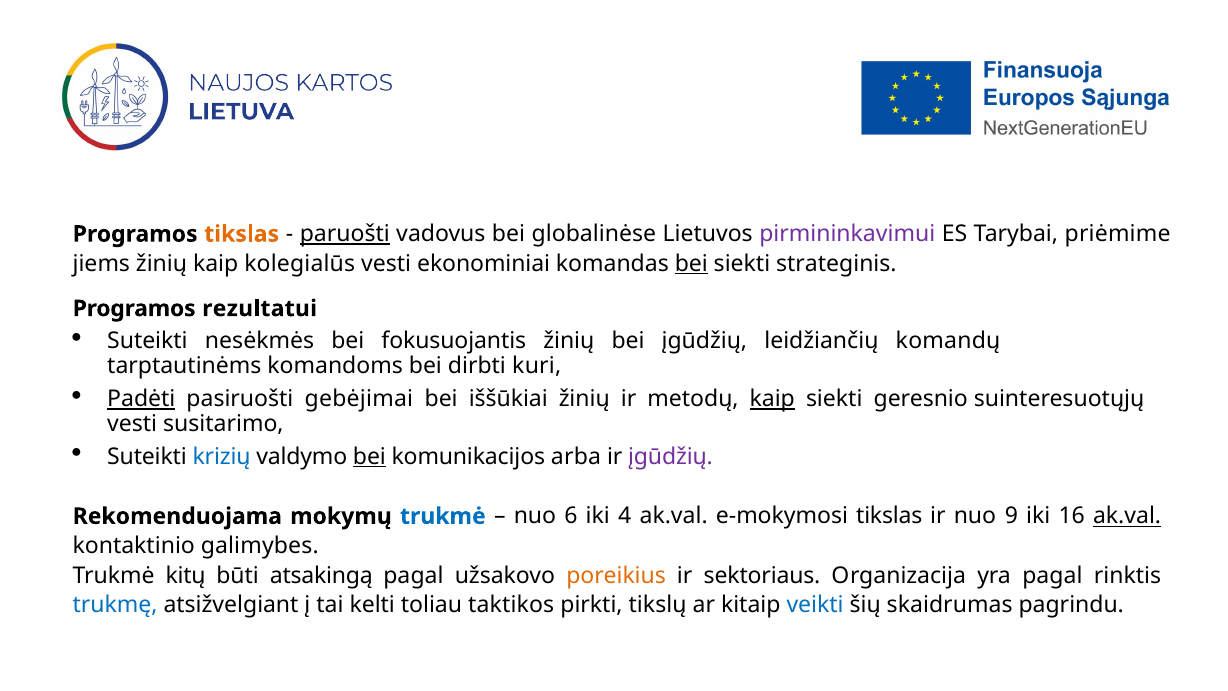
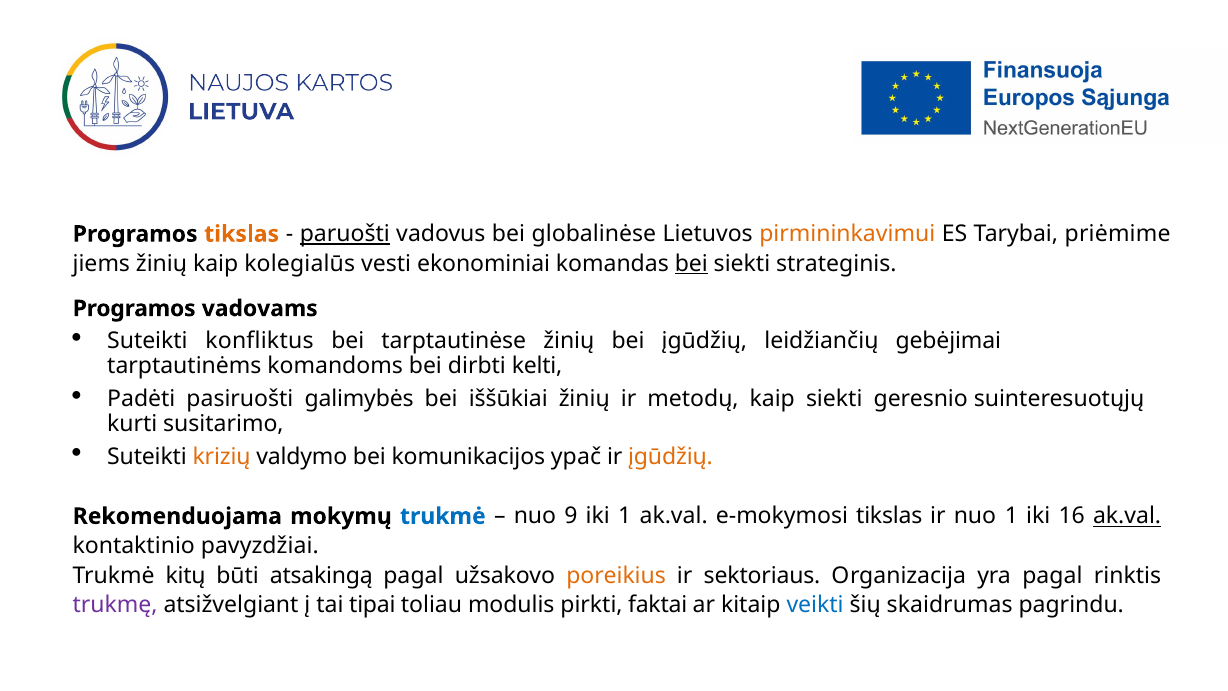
pirmininkavimui colour: purple -> orange (847, 234)
rezultatui: rezultatui -> vadovams (260, 308)
nesėkmės: nesėkmės -> konfliktus (259, 341)
fokusuojantis: fokusuojantis -> tarptautinėse (454, 341)
komandų: komandų -> gebėjimai (948, 341)
kuri: kuri -> kelti (537, 366)
Padėti underline: present -> none (141, 399)
gebėjimai: gebėjimai -> galimybės (359, 399)
kaip underline: present -> none (772, 399)
vesti: vesti -> kurti (132, 424)
krizių colour: blue -> orange (222, 457)
bei underline: present -> none (369, 457)
arba: arba -> ypač (576, 457)
įgūdžių colour: purple -> orange (671, 457)
6: 6 -> 9 (571, 516)
iki 4: 4 -> 1 (625, 516)
nuo 9: 9 -> 1 (1011, 516)
galimybes: galimybes -> pavyzdžiai (260, 546)
trukmę colour: blue -> purple (115, 605)
kelti: kelti -> tipai (372, 605)
taktikos: taktikos -> modulis (511, 605)
tikslų: tikslų -> faktai (658, 605)
